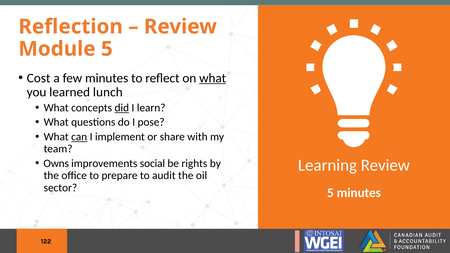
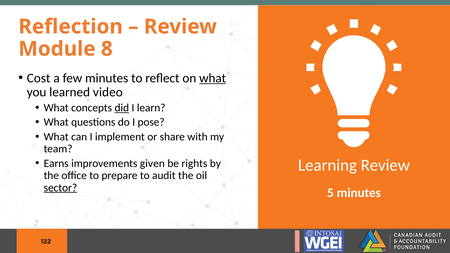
Module 5: 5 -> 8 (107, 49)
lunch: lunch -> video (108, 92)
can underline: present -> none (79, 137)
Owns: Owns -> Earns (56, 163)
social: social -> given (152, 163)
sector underline: none -> present (60, 188)
